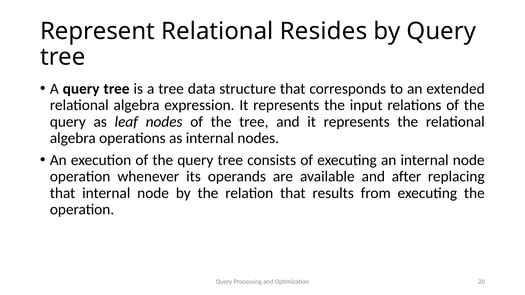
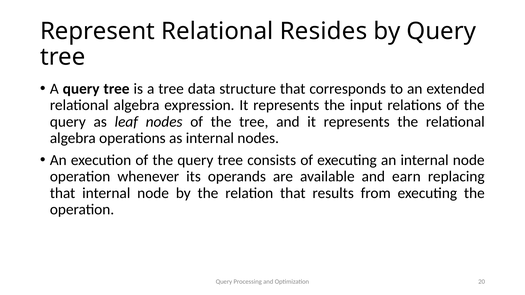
after: after -> earn (406, 177)
